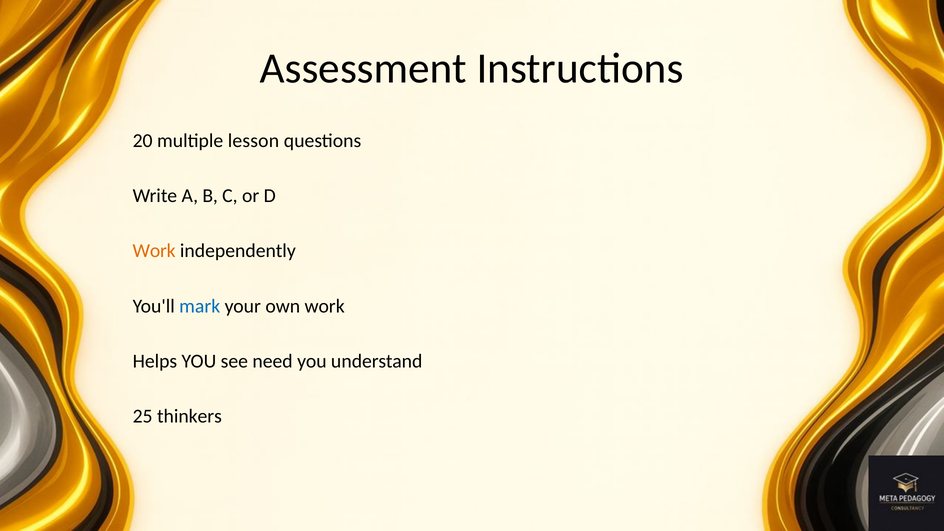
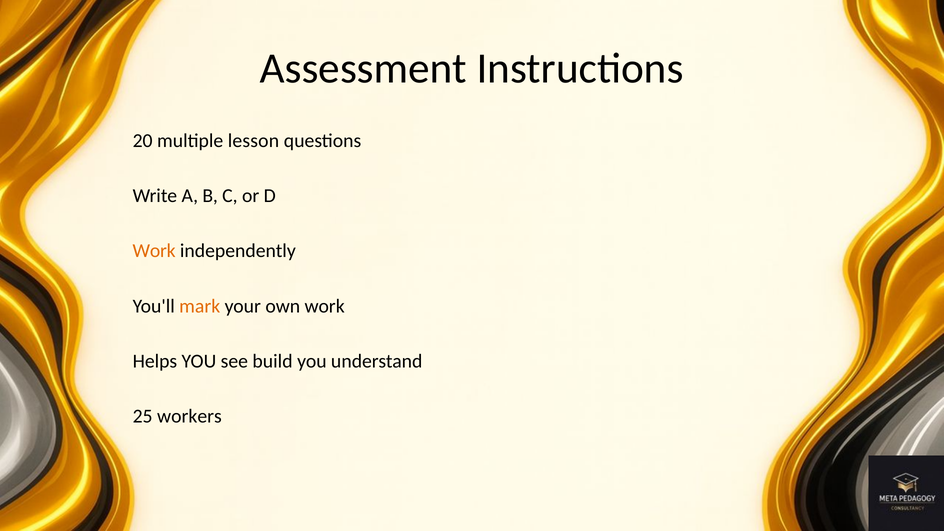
mark colour: blue -> orange (200, 306)
need: need -> build (273, 361)
thinkers: thinkers -> workers (189, 416)
